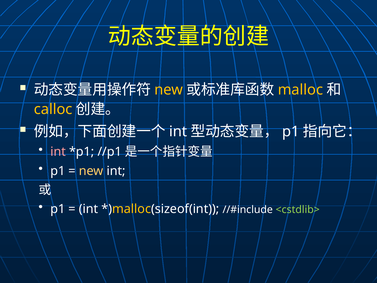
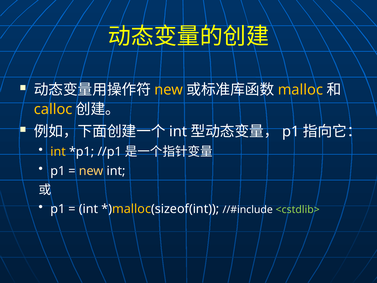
int colour: pink -> yellow (58, 152)
